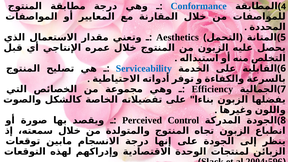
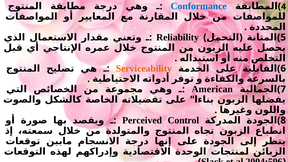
Aesthetics: Aesthetics -> Reliability (178, 37)
Serviceability colour: blue -> orange (144, 68)
Efficiency: Efficiency -> American (212, 89)
